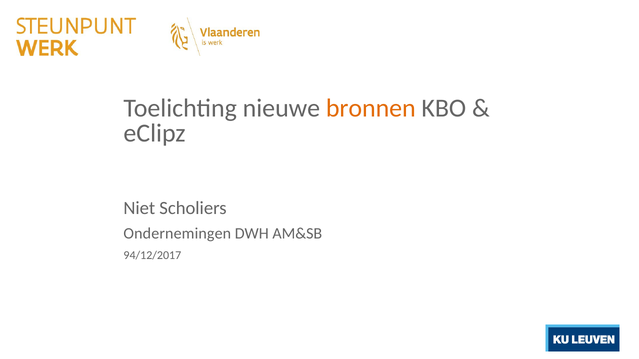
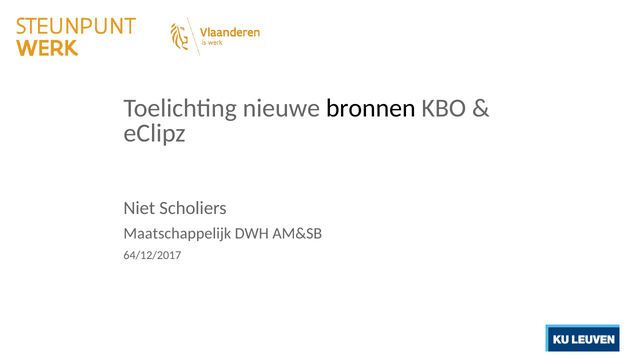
bronnen colour: orange -> black (371, 108)
Ondernemingen: Ondernemingen -> Maatschappelijk (177, 234)
94/12/2017: 94/12/2017 -> 64/12/2017 (152, 256)
